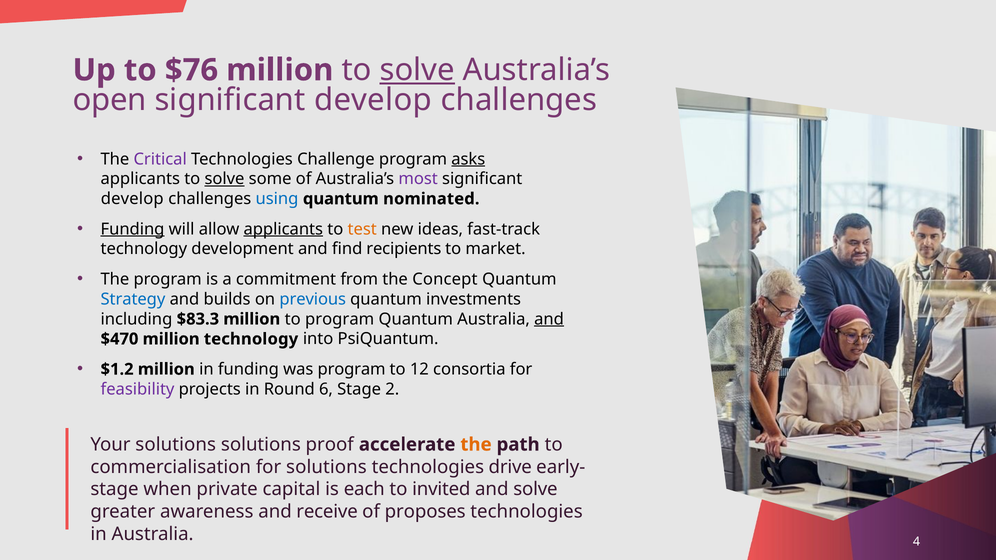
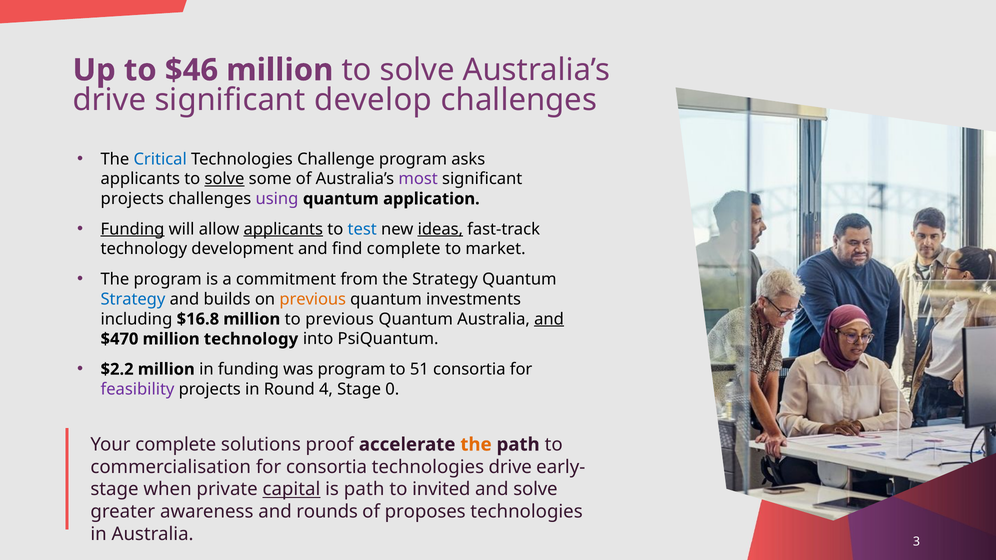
$76: $76 -> $46 (192, 70)
solve underline: present -> none (417, 70)
open: open -> drive (109, 100)
Critical colour: purple -> blue (160, 159)
asks underline: present -> none (468, 159)
develop: develop -> projects (132, 199)
using colour: blue -> purple (277, 199)
nominated: nominated -> application (431, 199)
test colour: orange -> blue (362, 229)
ideas underline: none -> present (440, 229)
find recipients: recipients -> complete (404, 249)
the Concept: Concept -> Strategy (445, 279)
previous colour: blue -> orange (313, 299)
$83.3: $83.3 -> $16.8 (198, 319)
to program: program -> previous (340, 319)
$1.2: $1.2 -> $2.2 (117, 369)
12: 12 -> 51 (419, 369)
6: 6 -> 4 (326, 389)
2: 2 -> 0 (392, 389)
Your solutions: solutions -> complete (176, 445)
for solutions: solutions -> consortia (327, 467)
capital underline: none -> present (291, 489)
is each: each -> path (364, 489)
receive: receive -> rounds (327, 512)
4: 4 -> 3 (917, 542)
